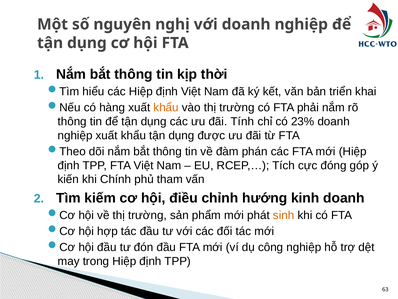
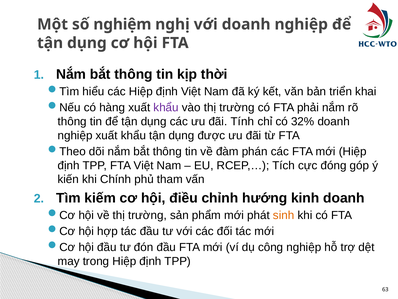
nguyên: nguyên -> nghiệm (122, 24)
khẩu colour: orange -> purple (166, 107)
23%: 23% -> 32% (303, 121)
